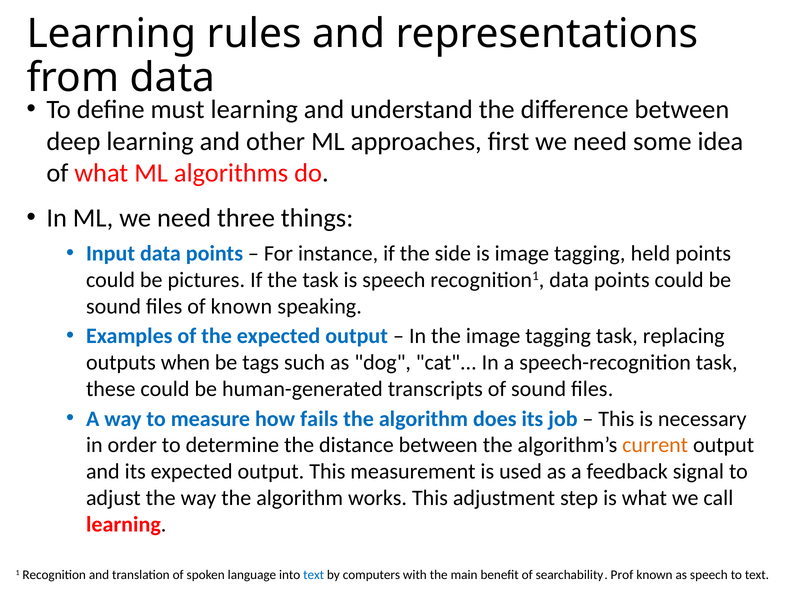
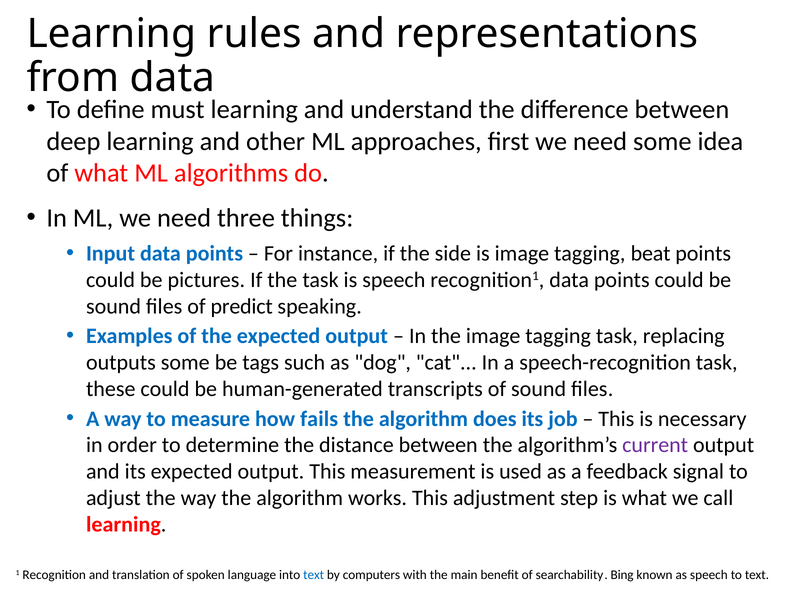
held: held -> beat (651, 253)
of known: known -> predict (242, 306)
outputs when: when -> some (185, 362)
current colour: orange -> purple (655, 445)
Prof: Prof -> Bing (622, 574)
